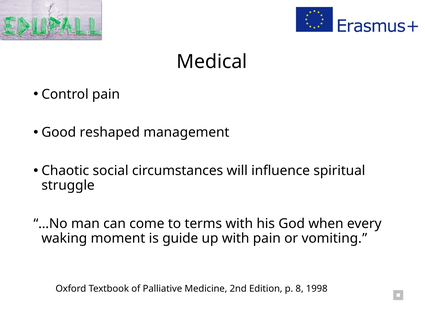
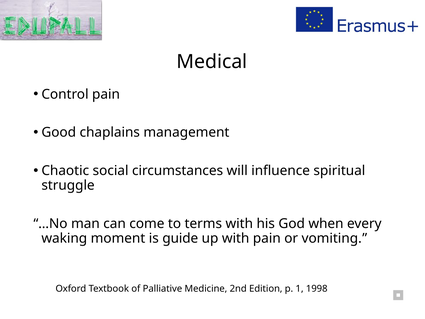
reshaped: reshaped -> chaplains (110, 132)
8: 8 -> 1 (300, 289)
